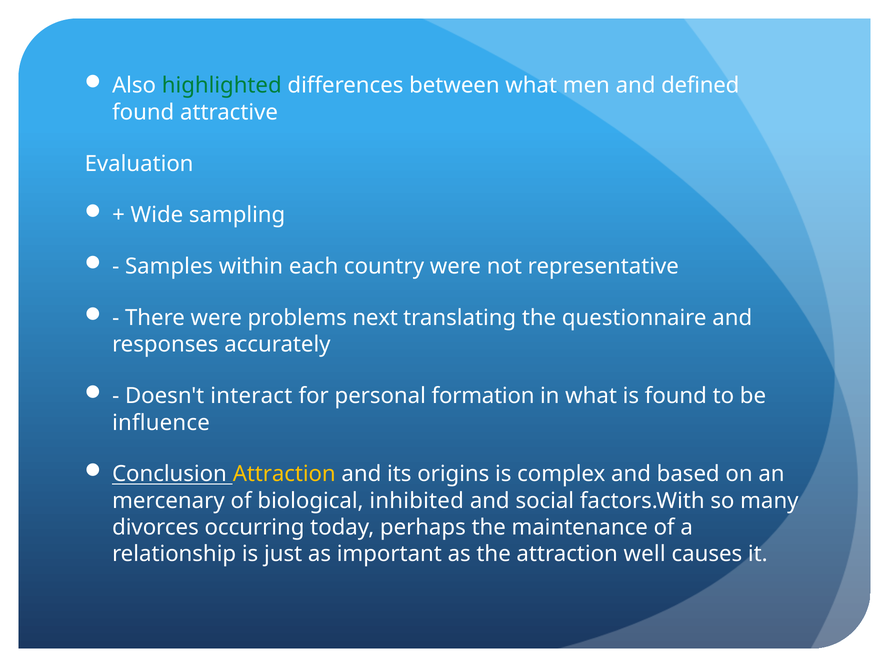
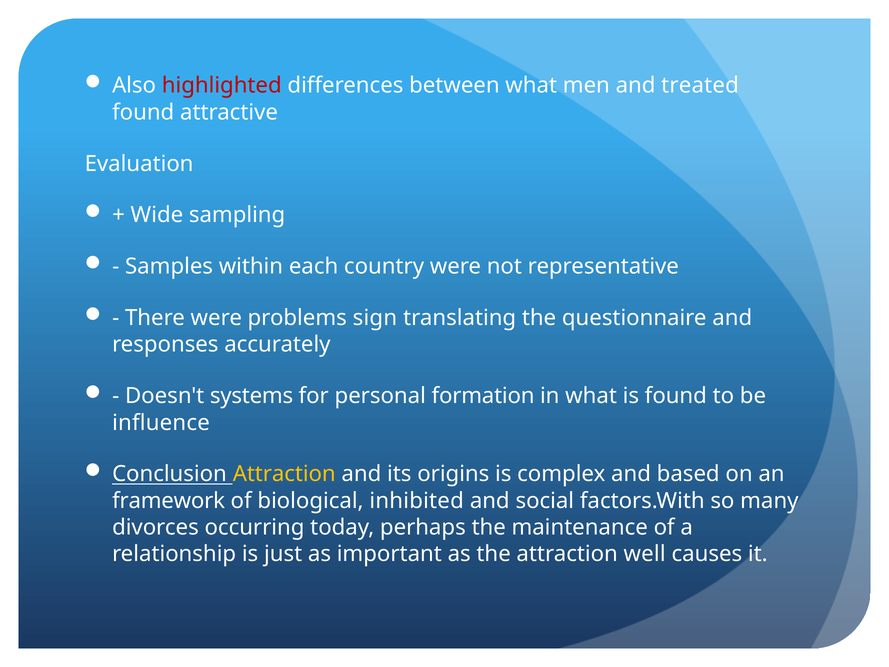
highlighted colour: green -> red (222, 86)
defined: defined -> treated (700, 86)
next: next -> sign (375, 318)
interact: interact -> systems (252, 396)
mercenary: mercenary -> framework (169, 501)
